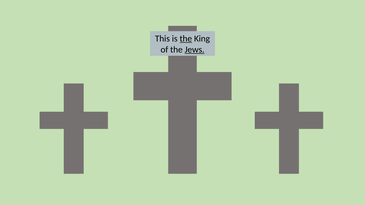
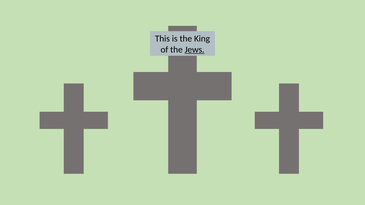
the underline: present -> none (186, 39)
